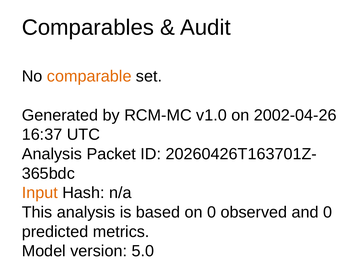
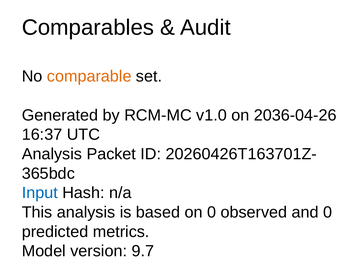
2002-04-26: 2002-04-26 -> 2036-04-26 (295, 115)
Input colour: orange -> blue (40, 193)
5.0: 5.0 -> 9.7 (143, 251)
